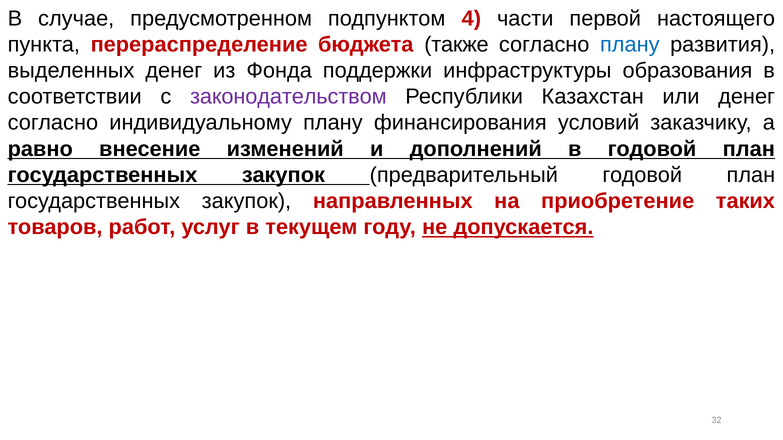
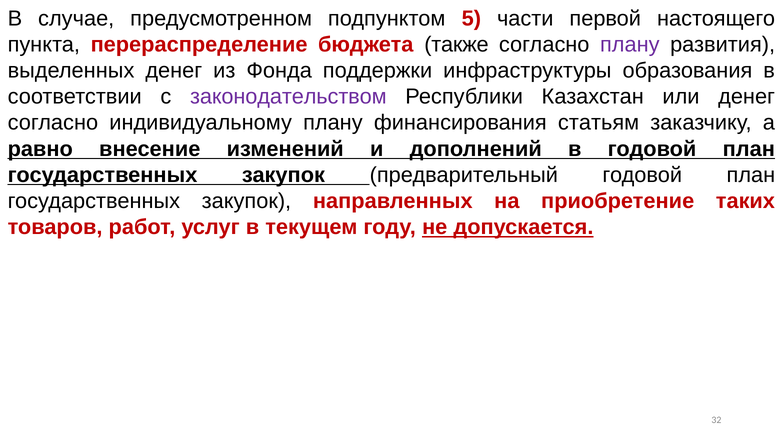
4: 4 -> 5 (471, 18)
плану colour: blue -> purple (630, 45)
условий: условий -> статьям (599, 123)
